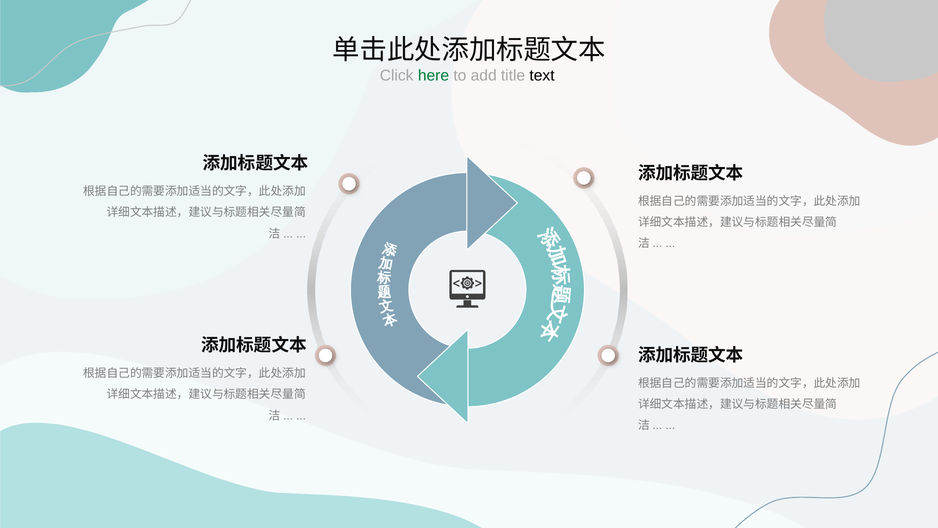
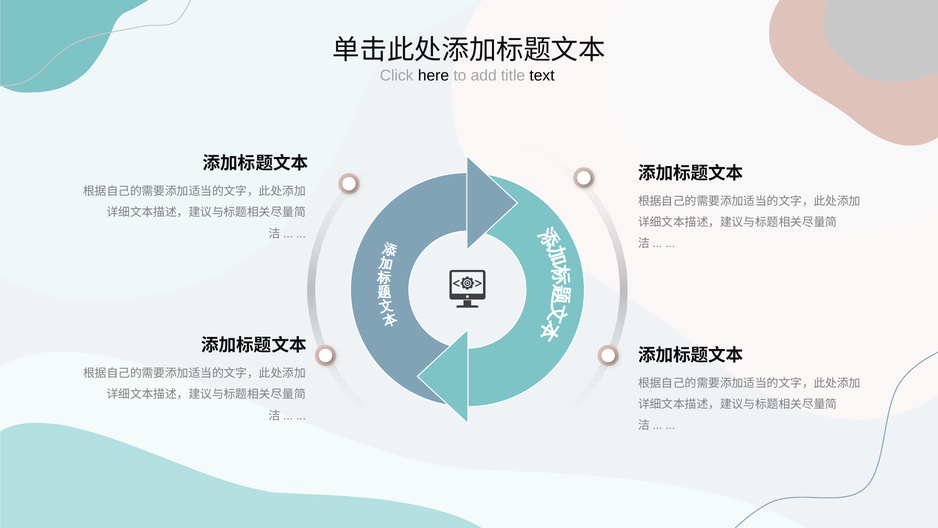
here colour: green -> black (433, 75)
